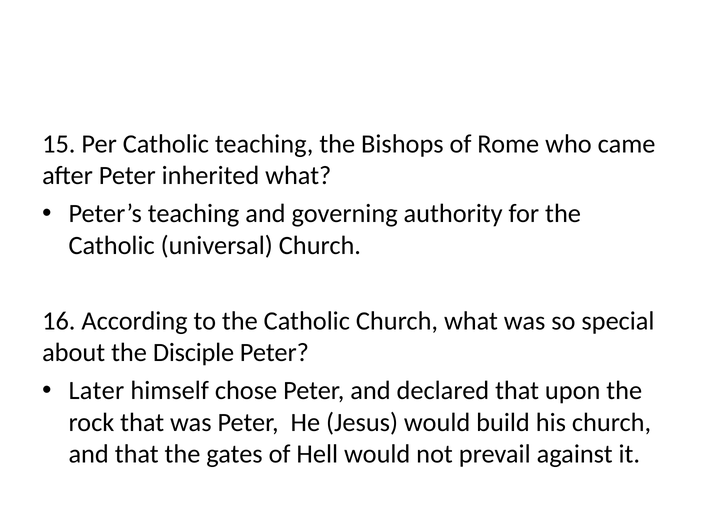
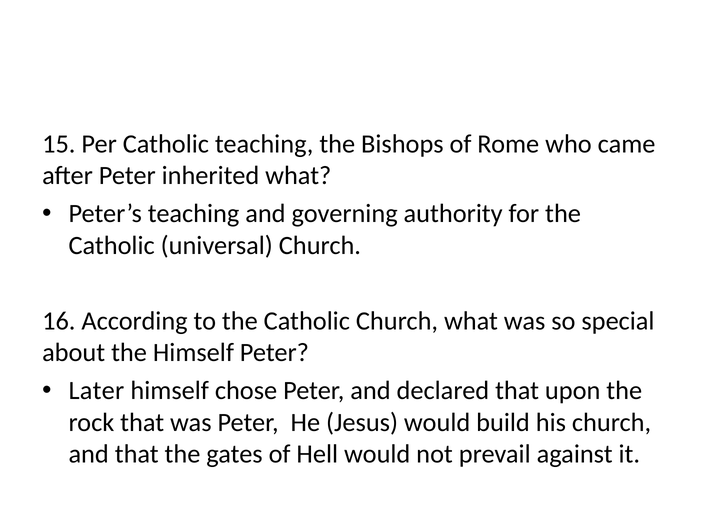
the Disciple: Disciple -> Himself (193, 353)
